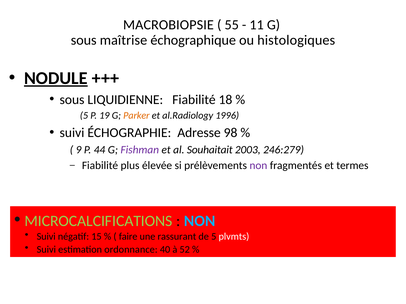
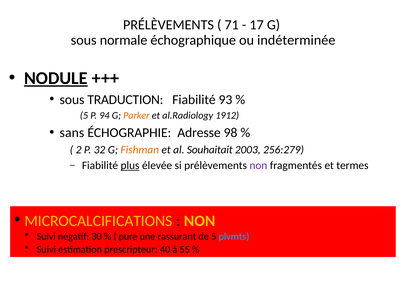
MACROBIOPSIE: MACROBIOPSIE -> PRÉLÈVEMENTS (168, 25)
55: 55 -> 71 (232, 25)
11: 11 -> 17 (257, 25)
maîtrise: maîtrise -> normale (124, 40)
histologiques: histologiques -> indéterminée (296, 40)
LIQUIDIENNE: LIQUIDIENNE -> TRADUCTION (125, 100)
18: 18 -> 93 (225, 100)
19: 19 -> 94 (104, 116)
1996: 1996 -> 1912 (227, 116)
suivi: suivi -> sans (72, 133)
9: 9 -> 2 (79, 150)
44: 44 -> 32 (100, 150)
Fishman colour: purple -> orange (140, 150)
246:279: 246:279 -> 256:279 (284, 150)
plus underline: none -> present (130, 166)
MICROCALCIFICATIONS colour: light green -> yellow (99, 221)
NON colour: light blue -> yellow (200, 221)
15: 15 -> 30 (96, 237)
faire: faire -> pure (128, 237)
plvmts colour: white -> light blue (234, 237)
ordonnance: ordonnance -> prescripteur (131, 250)
52: 52 -> 55 (185, 250)
